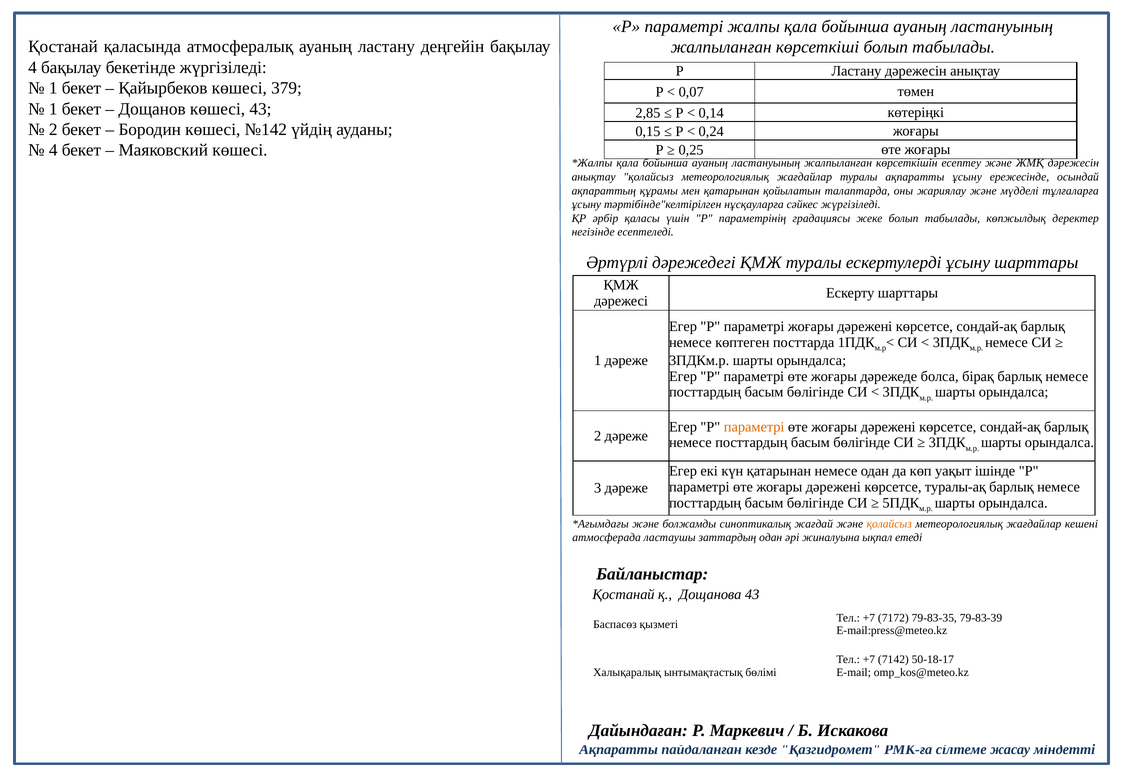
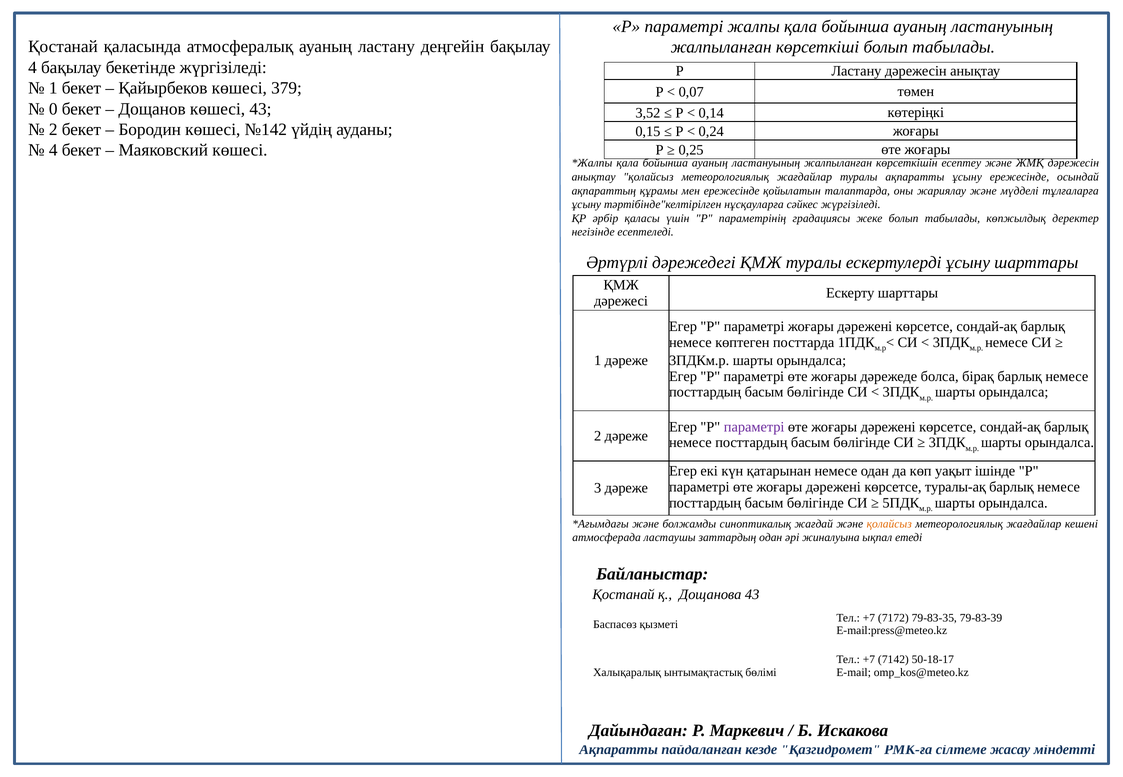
1: 1 -> 0 (53, 109)
2,85: 2,85 -> 3,52 (648, 113)
мен қатарынан: қатарынан -> ережесінде (732, 191)
параметрі colour: orange -> purple (754, 427)
